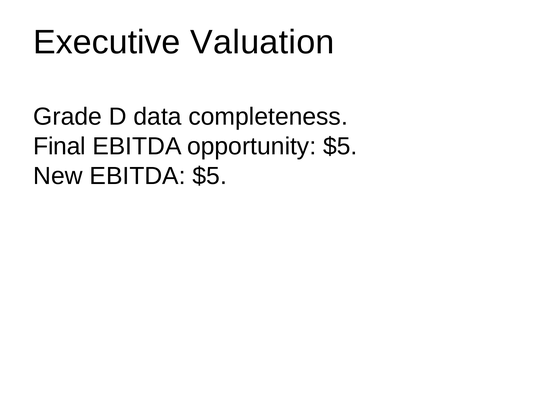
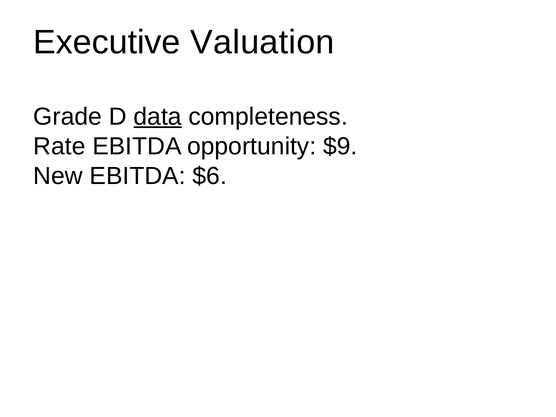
data underline: none -> present (158, 117)
Final: Final -> Rate (59, 146)
opportunity $5: $5 -> $9 (340, 146)
EBITDA $5: $5 -> $6 (210, 176)
